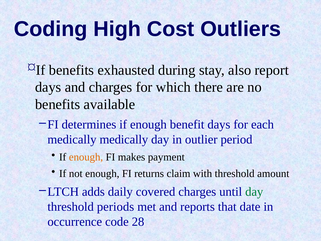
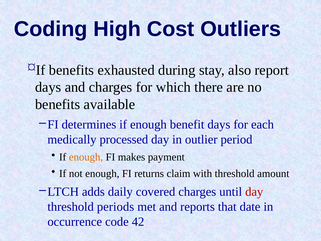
medically medically: medically -> processed (124, 139)
day colour: green -> red (254, 192)
28: 28 -> 42 (138, 222)
